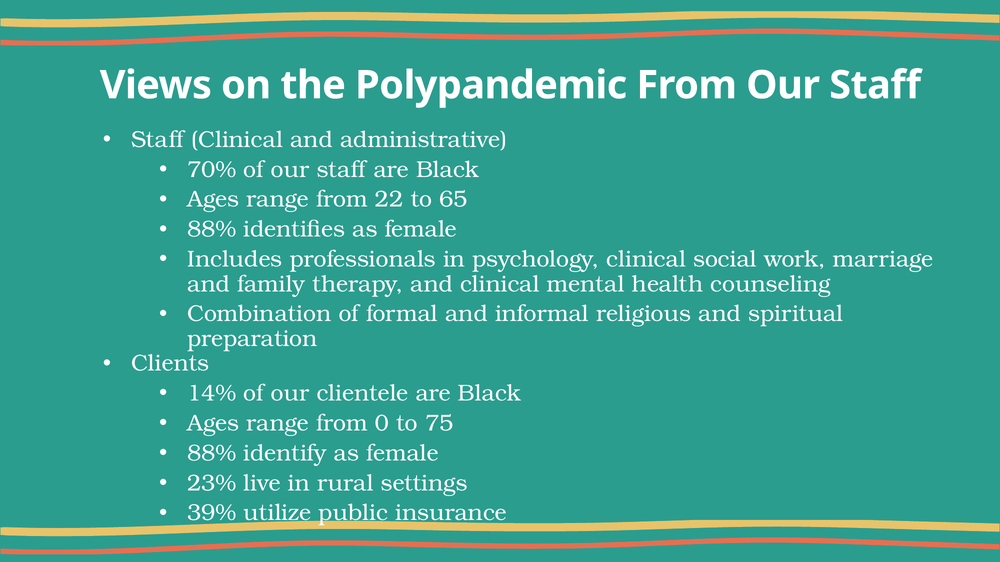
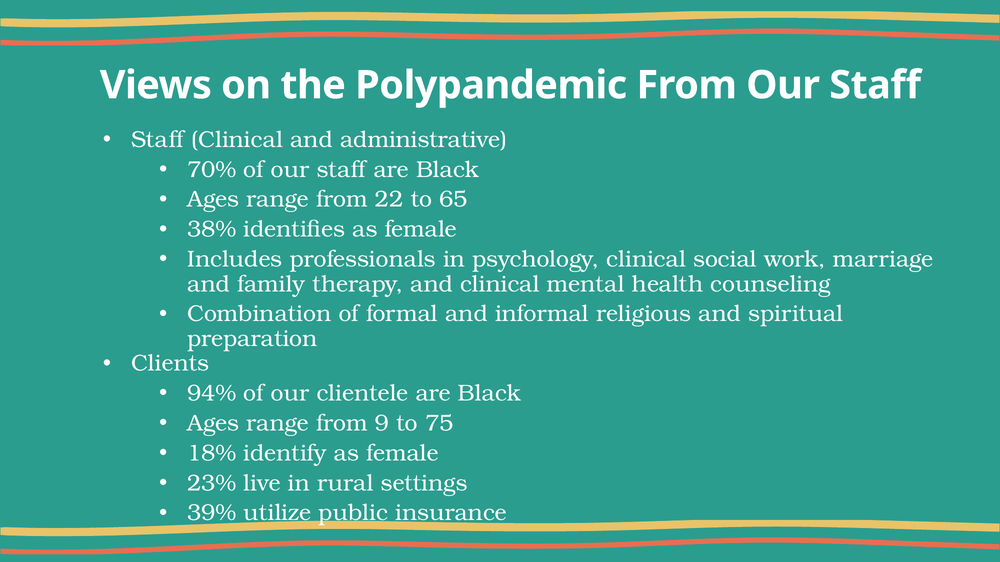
88%: 88% -> 38% (212, 230)
14%: 14% -> 94% (212, 394)
0: 0 -> 9 (382, 424)
88%: 88% -> 18% (212, 453)
